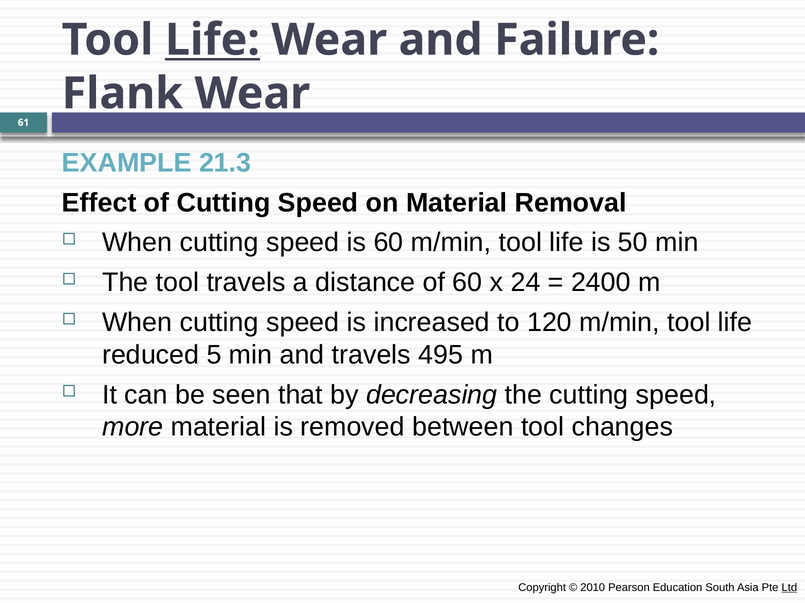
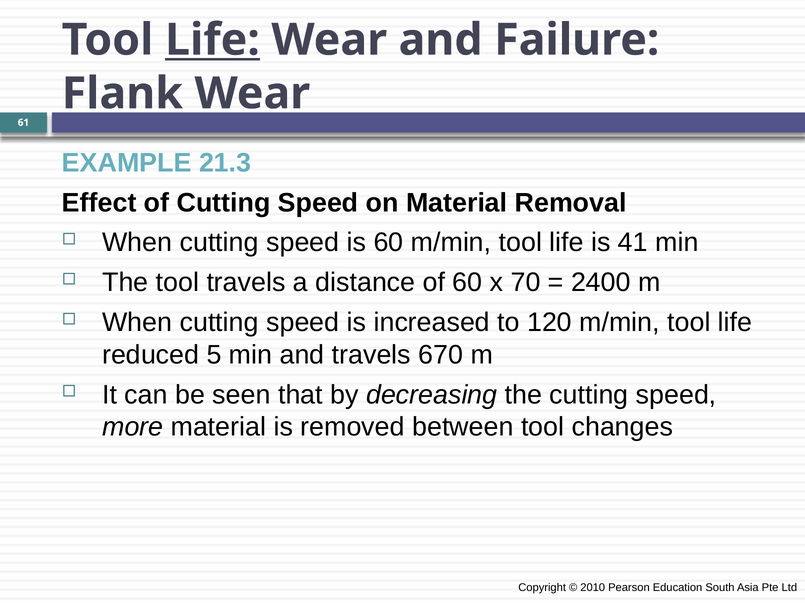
50: 50 -> 41 (633, 243)
24: 24 -> 70 (526, 283)
495: 495 -> 670 (441, 355)
Ltd underline: present -> none (789, 588)
